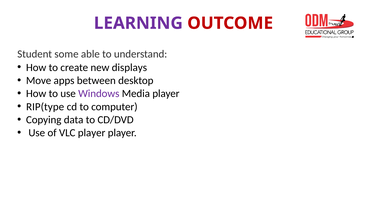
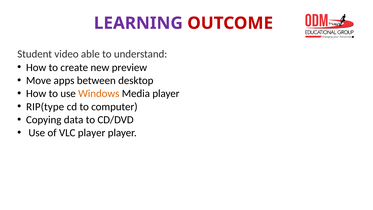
some: some -> video (66, 54)
displays: displays -> preview (129, 67)
Windows colour: purple -> orange (99, 94)
